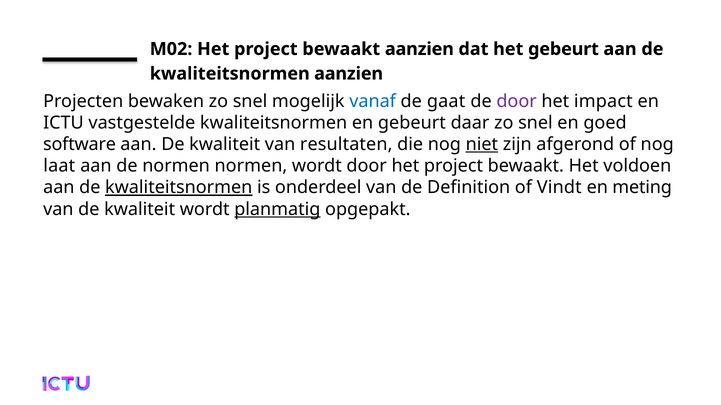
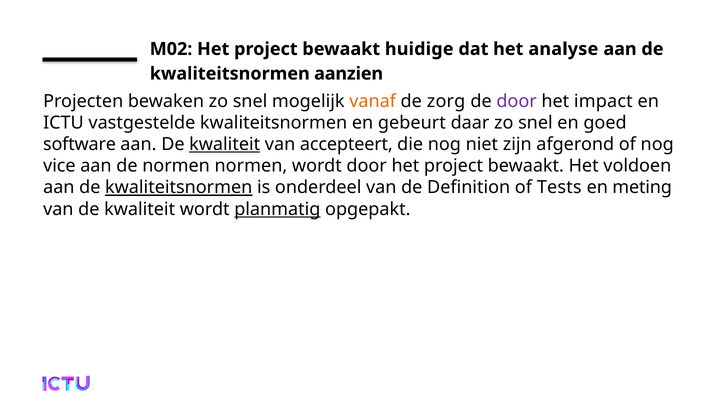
bewaakt aanzien: aanzien -> huidige (419, 49)
het gebeurt: gebeurt -> analyse (563, 49)
vanaf colour: blue -> orange (373, 101)
gaat: gaat -> zorg (446, 101)
kwaliteit underline: none -> present (225, 144)
resultaten: resultaten -> accepteert (346, 144)
niet underline: present -> none (482, 144)
laat: laat -> vice (59, 166)
Vindt: Vindt -> Tests (559, 188)
